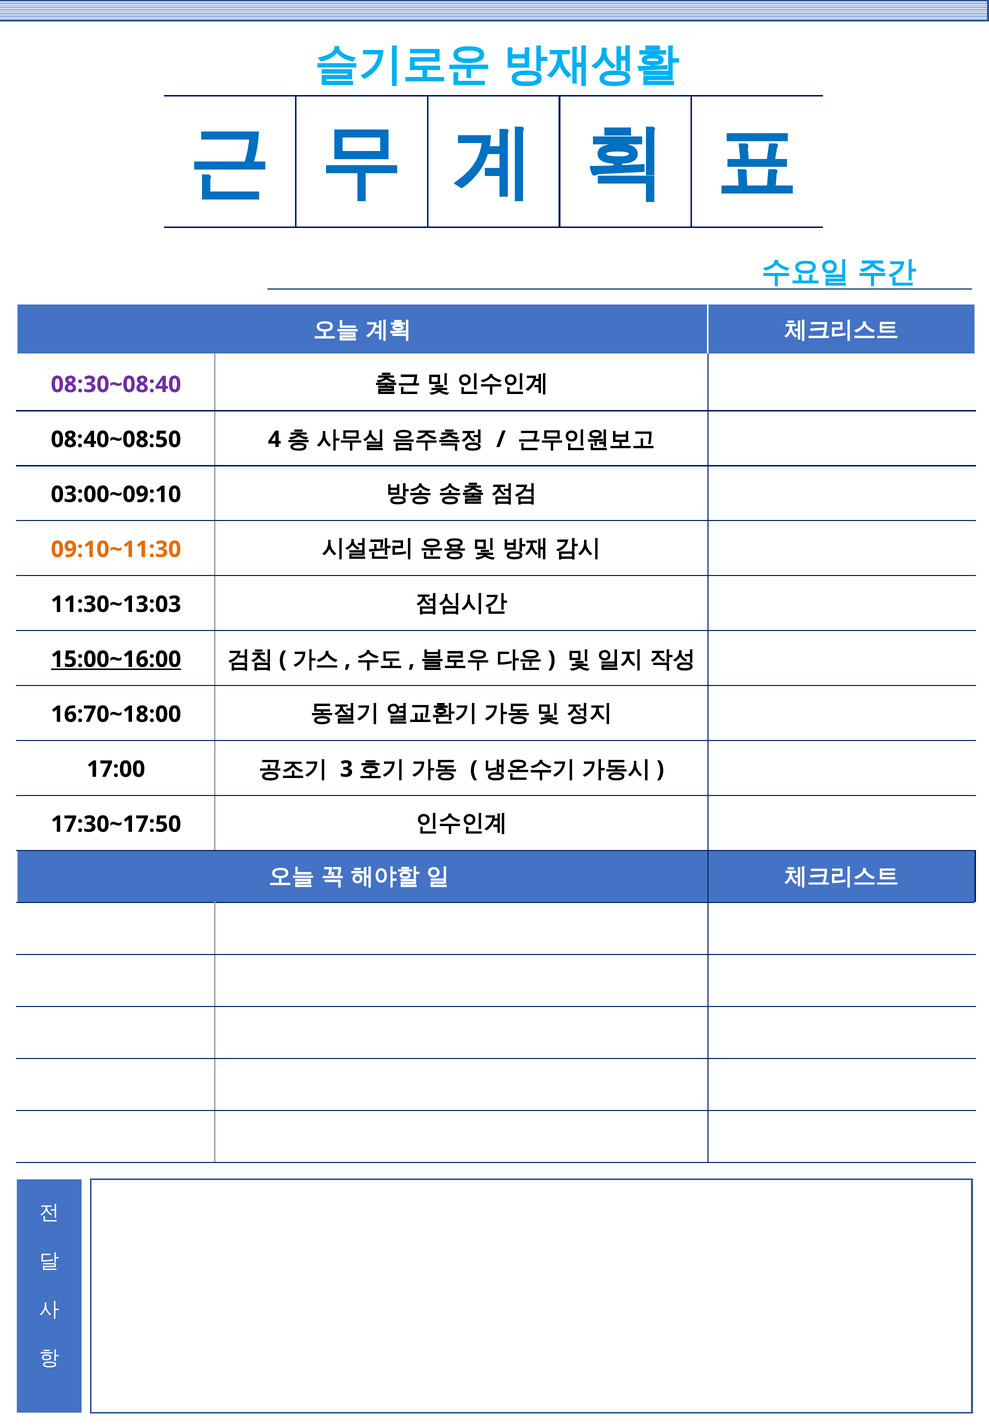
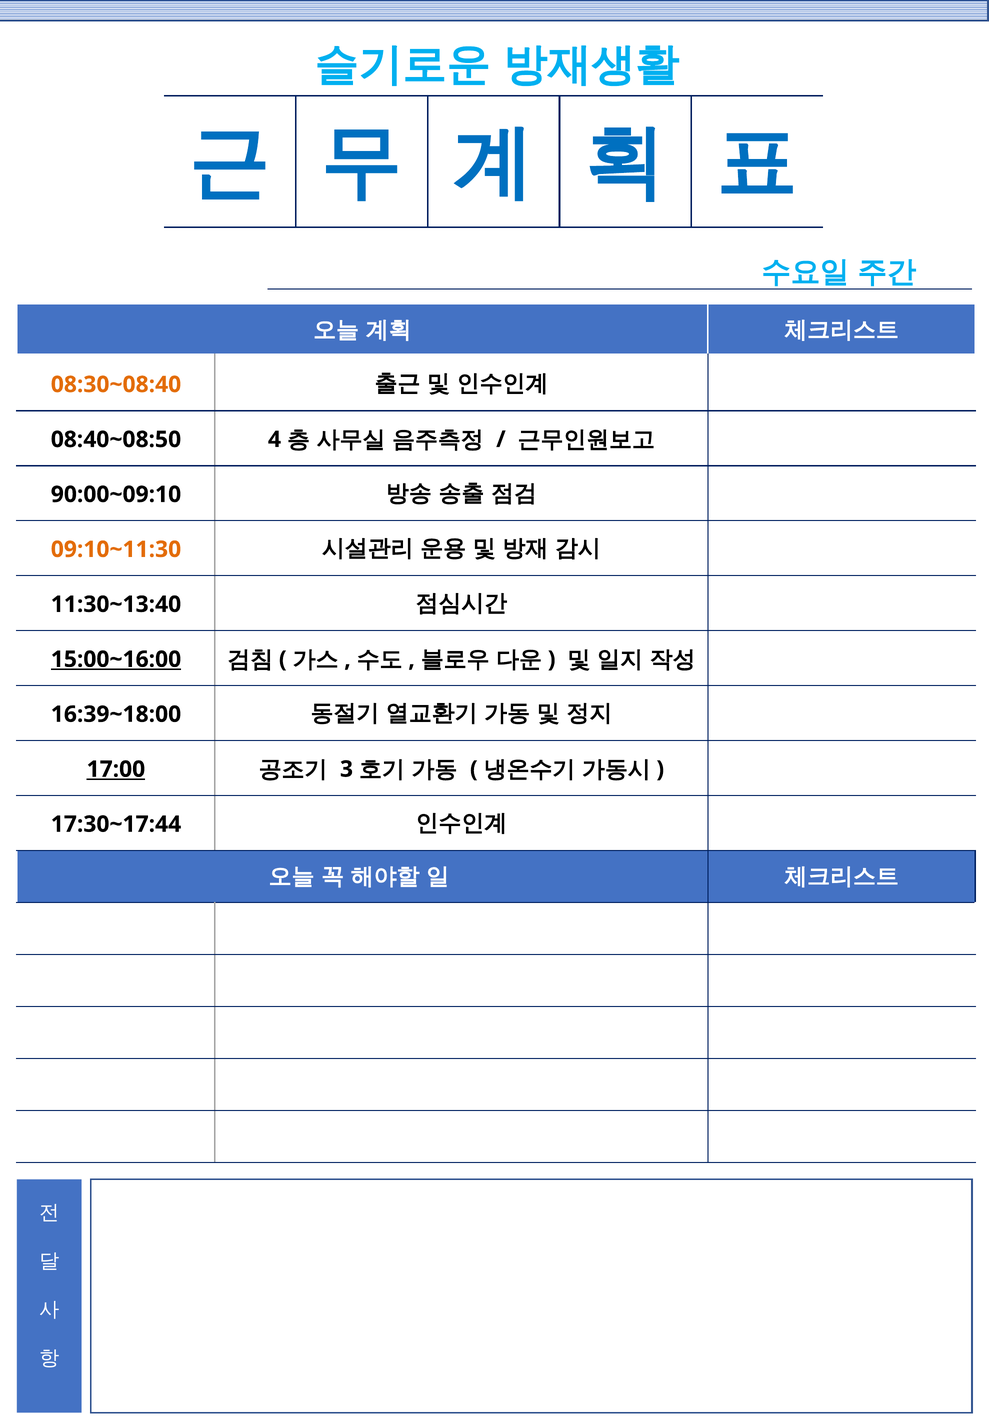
08:30~08:40 colour: purple -> orange (116, 385)
03:00~09:10: 03:00~09:10 -> 90:00~09:10 (116, 495)
11:30~13:03: 11:30~13:03 -> 11:30~13:40 (116, 605)
16:70~18:00: 16:70~18:00 -> 16:39~18:00 (116, 715)
17:00 underline: none -> present (116, 770)
17:30~17:50: 17:30~17:50 -> 17:30~17:44 (116, 825)
